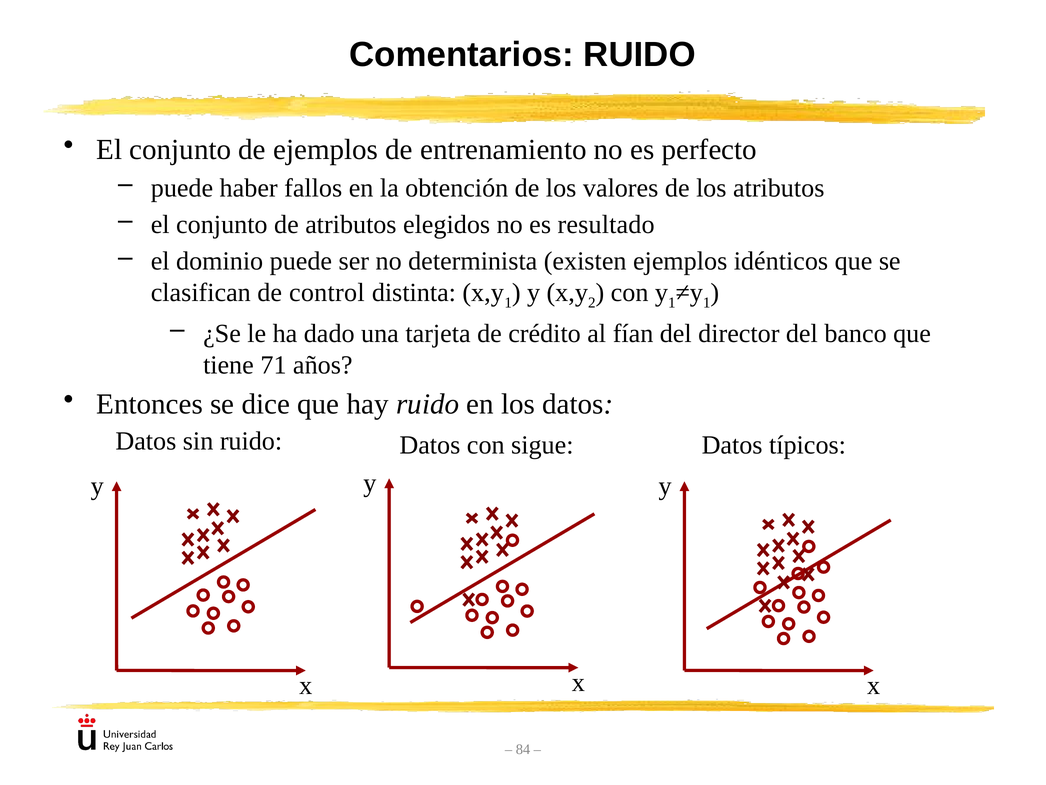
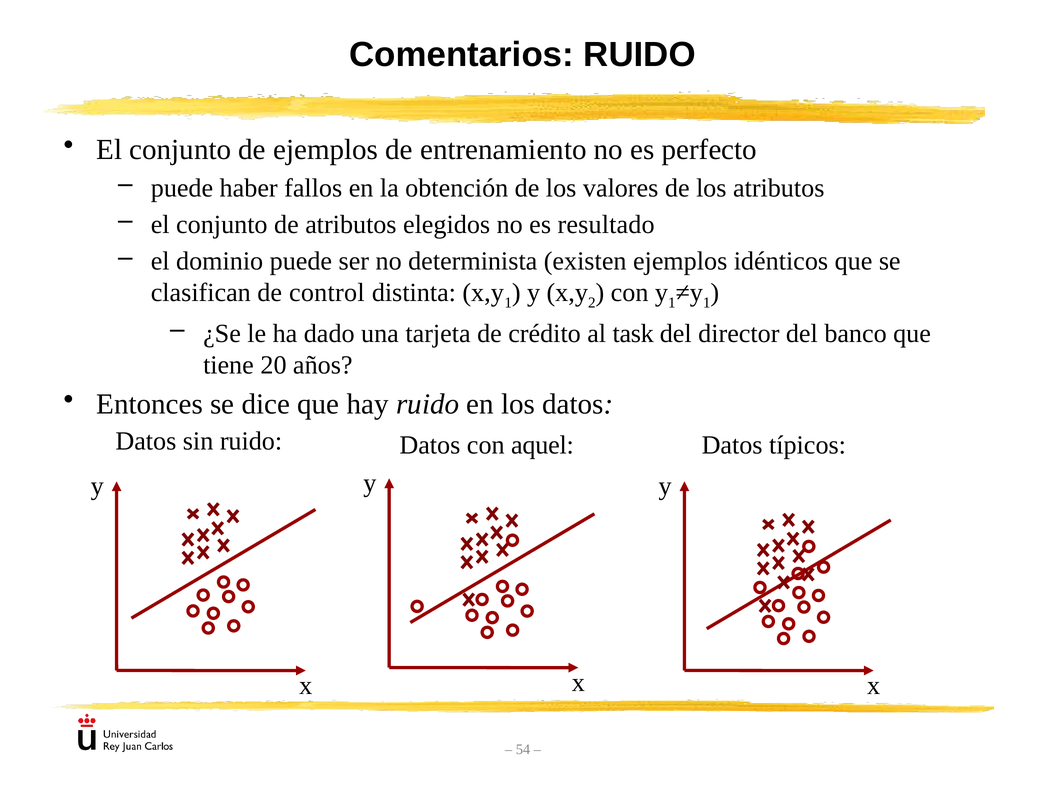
fían: fían -> task (633, 333)
71: 71 -> 20 (274, 365)
sigue: sigue -> aquel (542, 445)
84: 84 -> 54 (523, 749)
